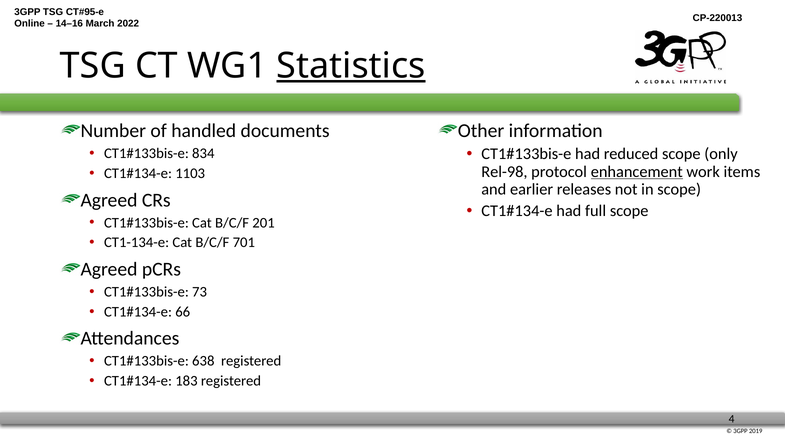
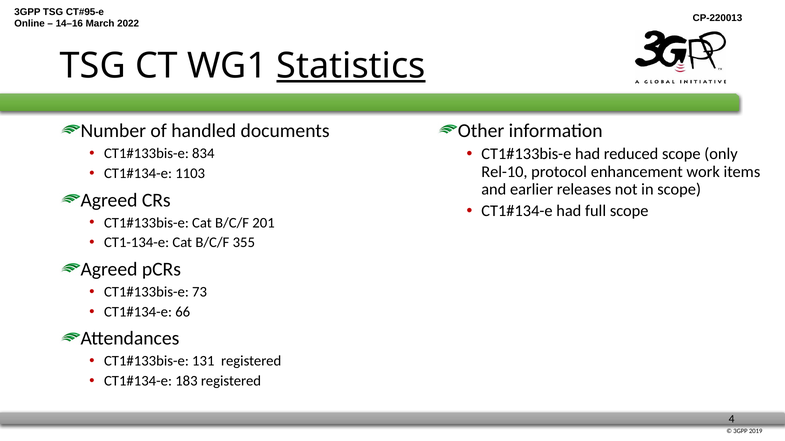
Rel-98: Rel-98 -> Rel-10 (504, 172)
enhancement underline: present -> none (637, 172)
701: 701 -> 355 (244, 243)
638: 638 -> 131 (203, 362)
